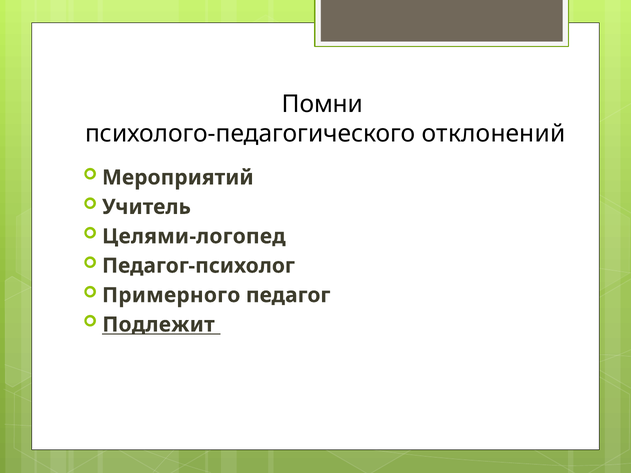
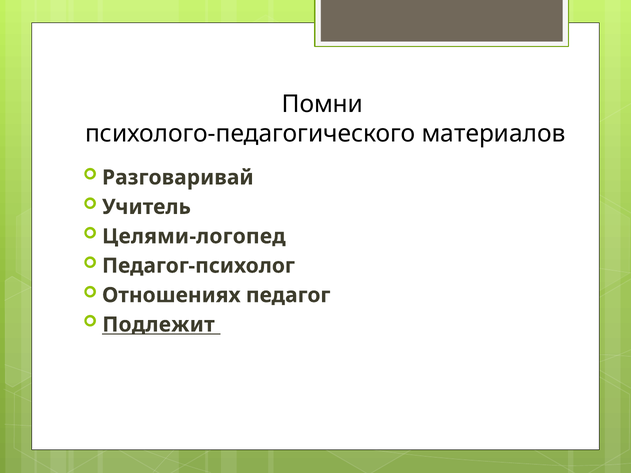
отклонений: отклонений -> материалов (494, 134)
Мероприятий: Мероприятий -> Разговаривай (178, 178)
Примерного: Примерного -> Отношениях (171, 295)
